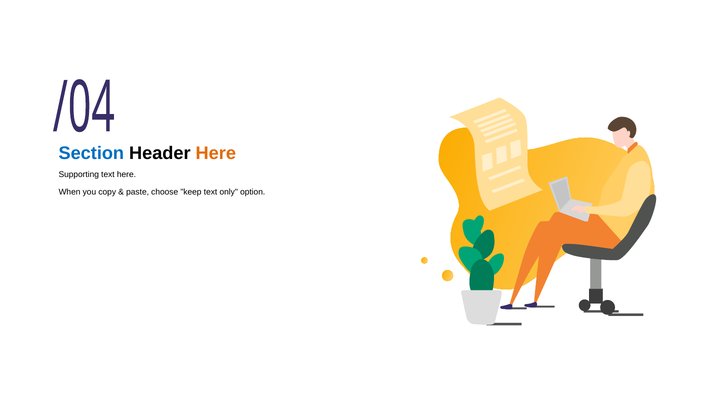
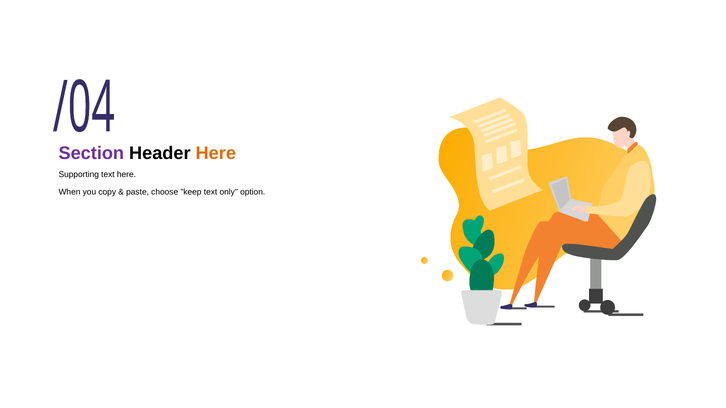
Section colour: blue -> purple (91, 154)
